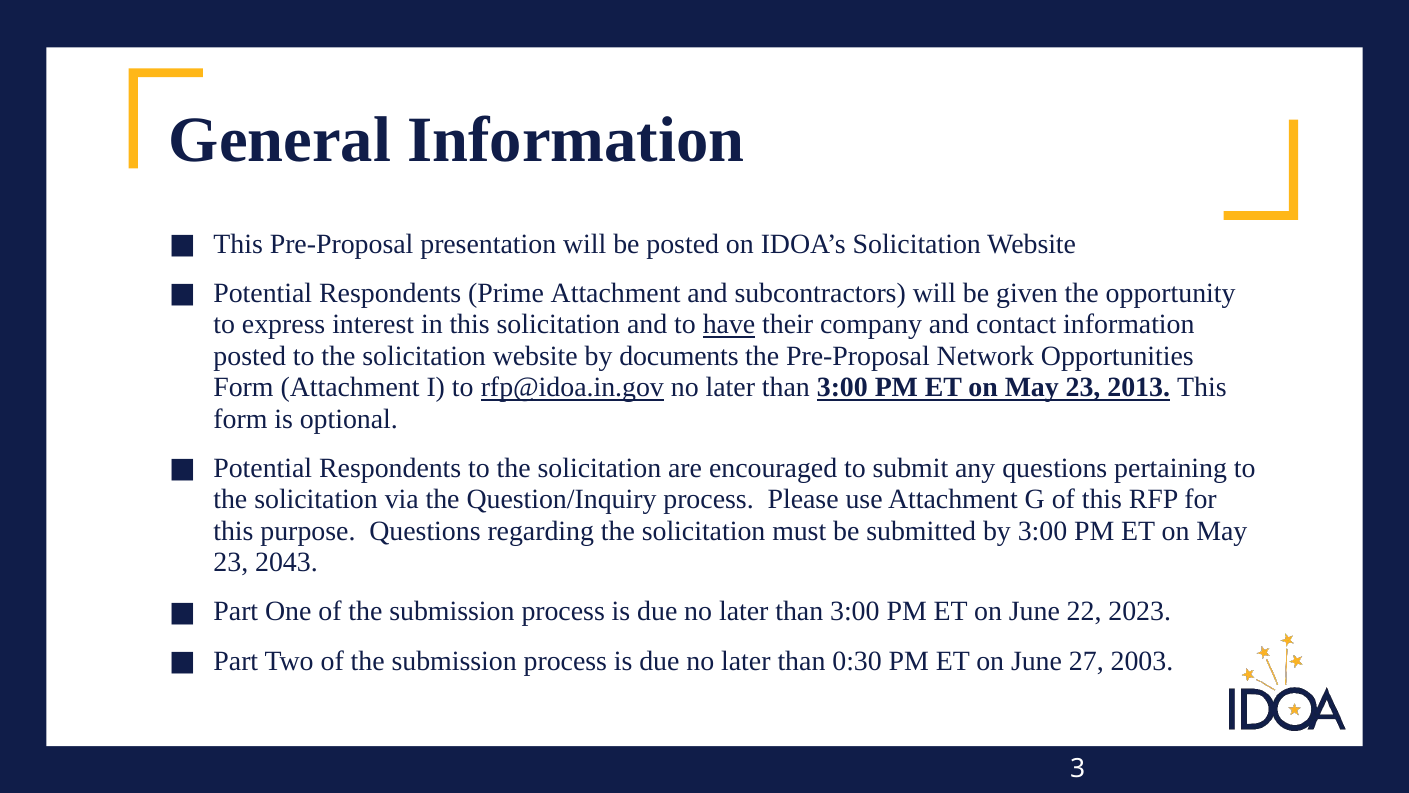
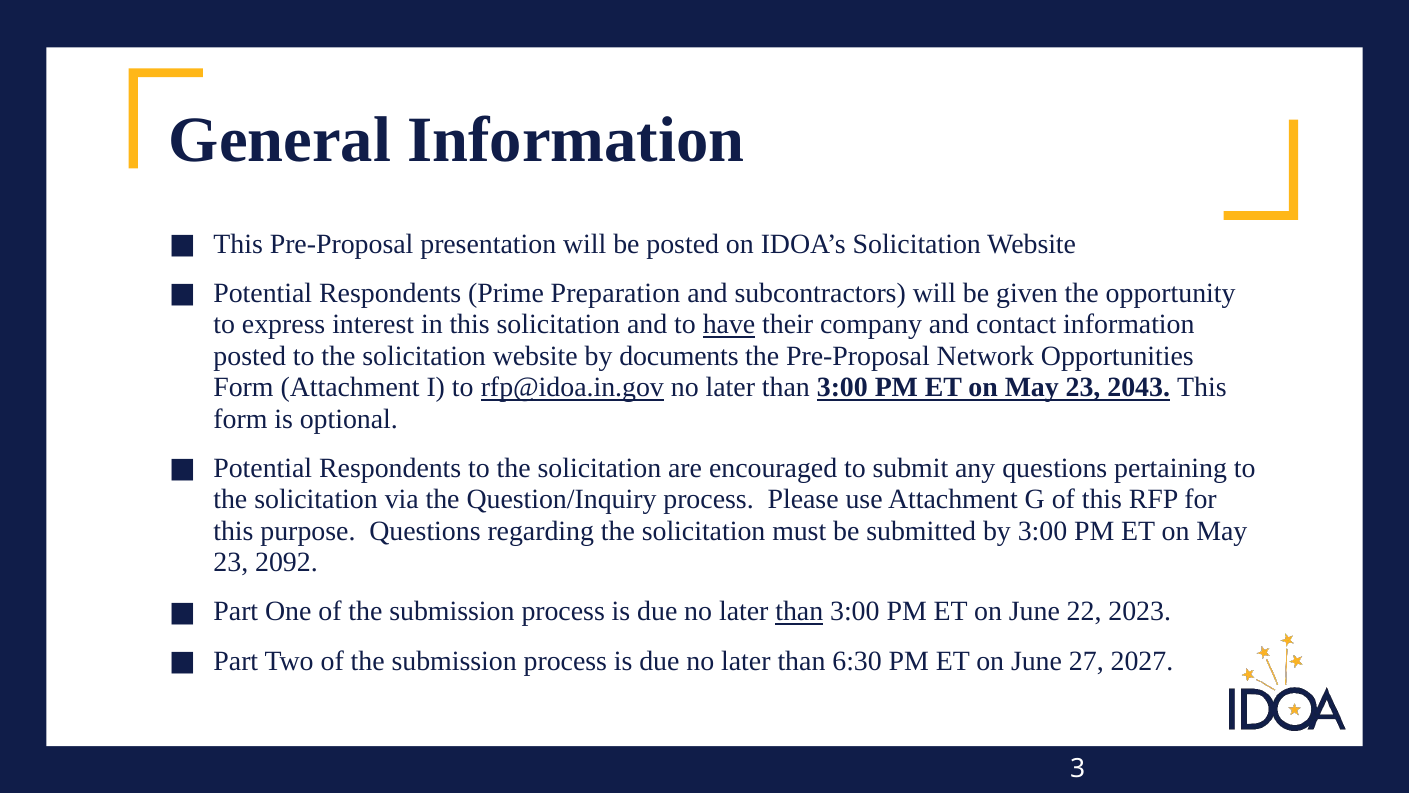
Prime Attachment: Attachment -> Preparation (616, 293)
2013: 2013 -> 2043 (1139, 387)
2043: 2043 -> 2092 (286, 562)
than underline: none -> present (799, 611)
0:30: 0:30 -> 6:30 (857, 661)
2003: 2003 -> 2027 (1142, 661)
